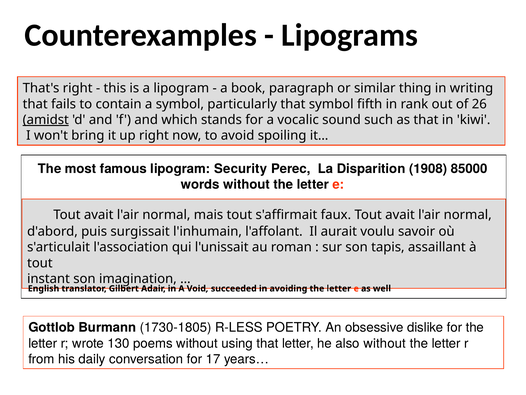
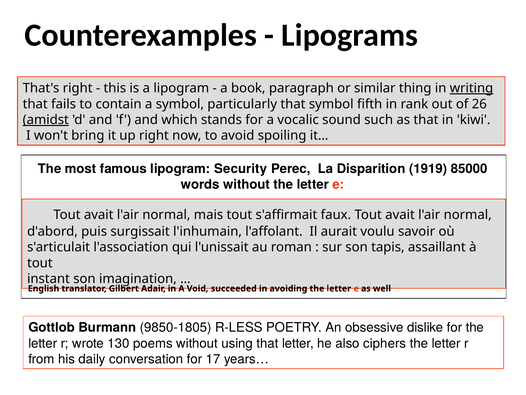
writing underline: none -> present (472, 88)
1908: 1908 -> 1919 (428, 168)
1730-1805: 1730-1805 -> 9850-1805 (176, 327)
also without: without -> ciphers (385, 343)
